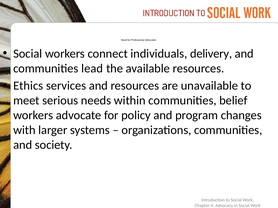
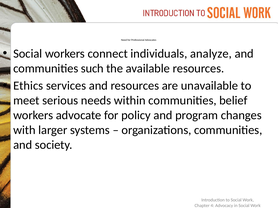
delivery: delivery -> analyze (211, 54)
lead: lead -> such (92, 69)
